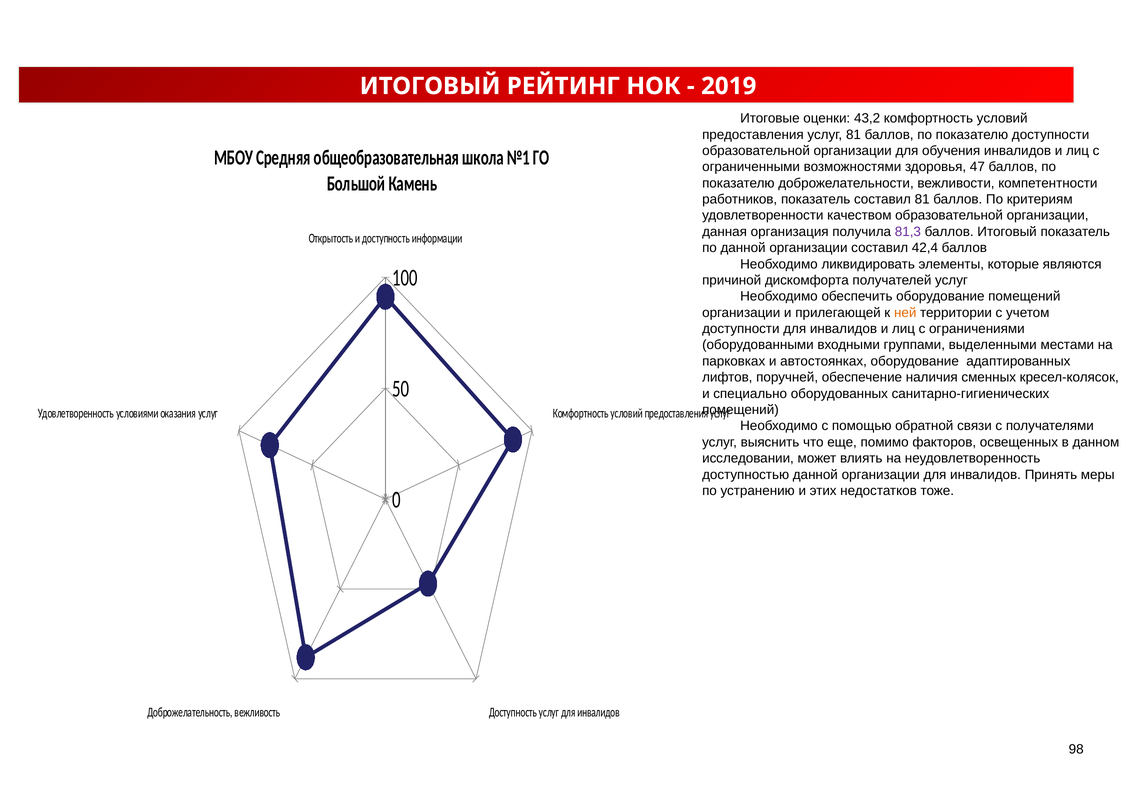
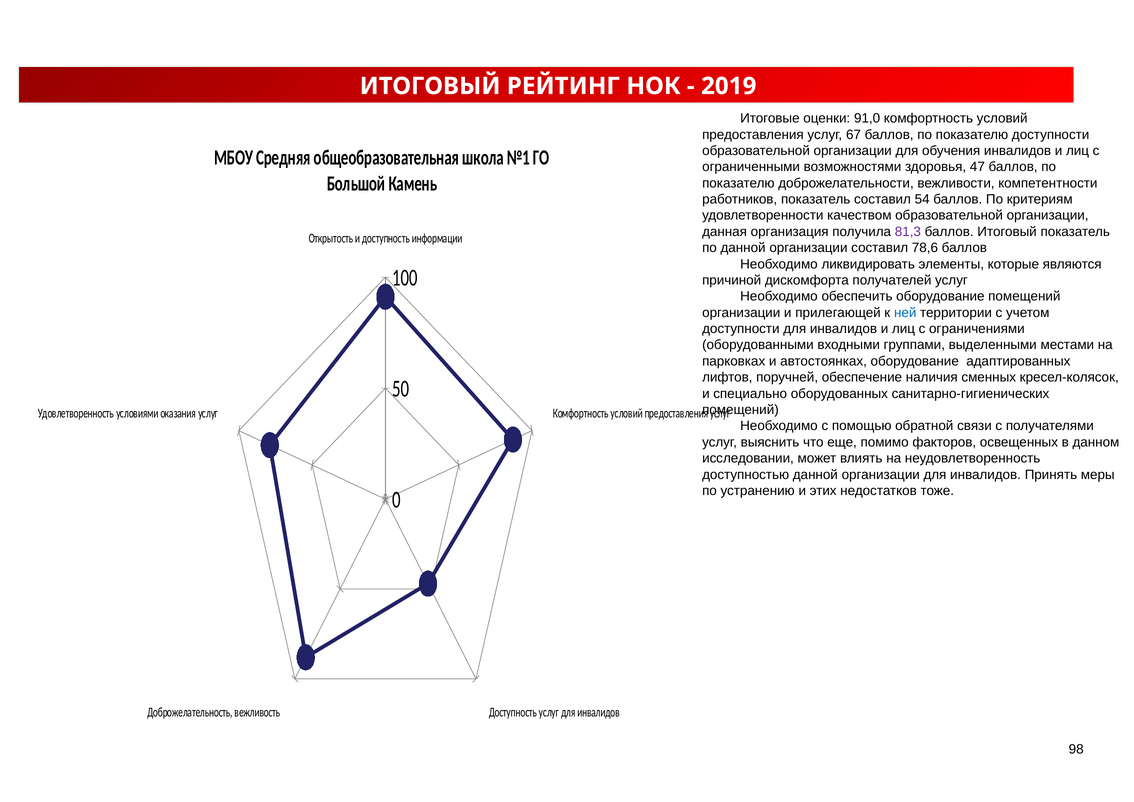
43,2: 43,2 -> 91,0 (867, 118)
услуг 81: 81 -> 67 (854, 135)
составил 81: 81 -> 54 (922, 199)
42,4: 42,4 -> 78,6 (925, 248)
ней colour: orange -> blue (905, 313)
